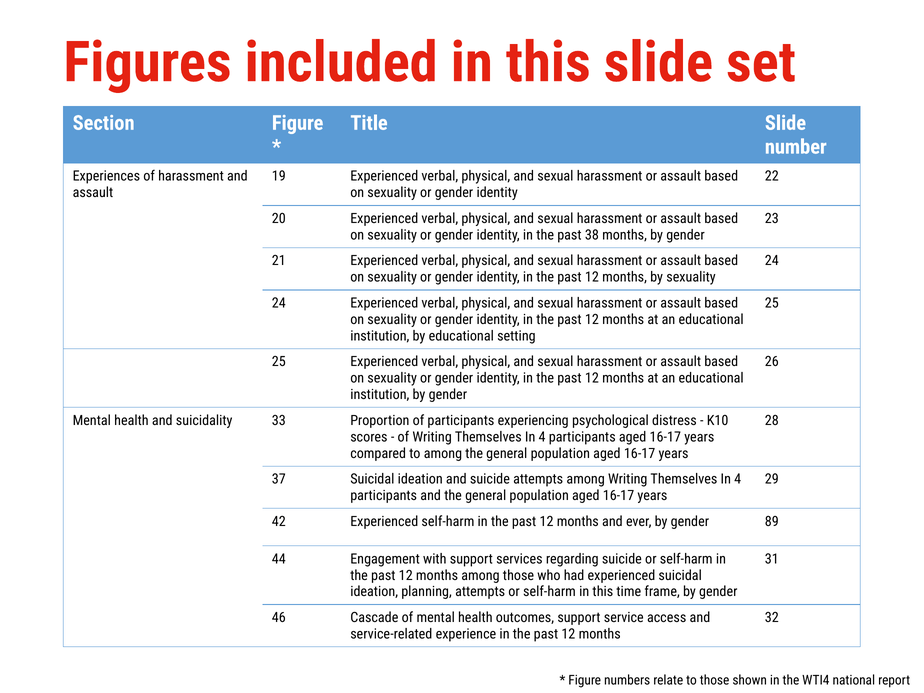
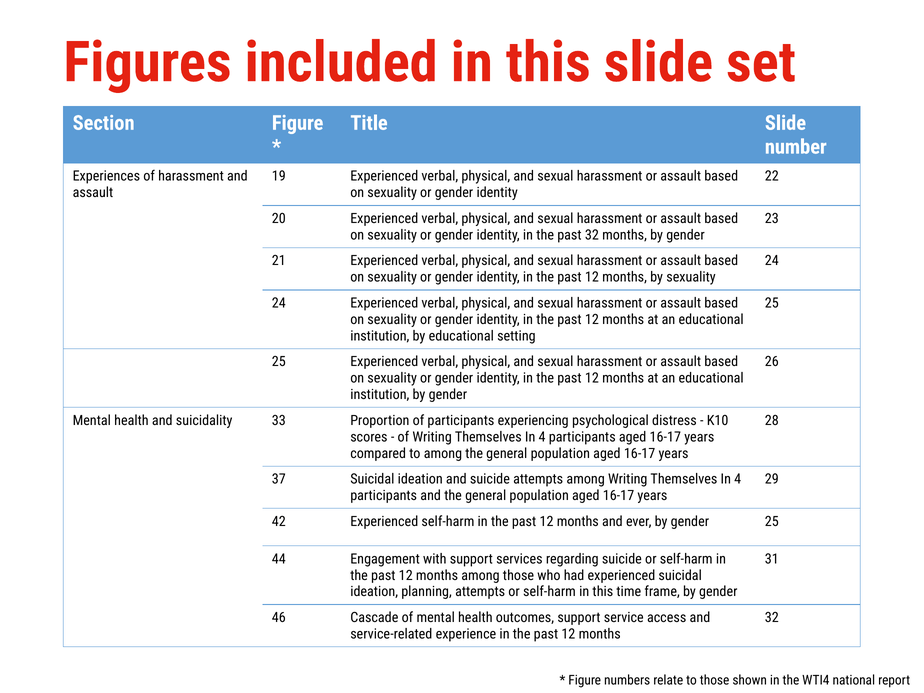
past 38: 38 -> 32 (592, 235)
gender 89: 89 -> 25 (772, 521)
